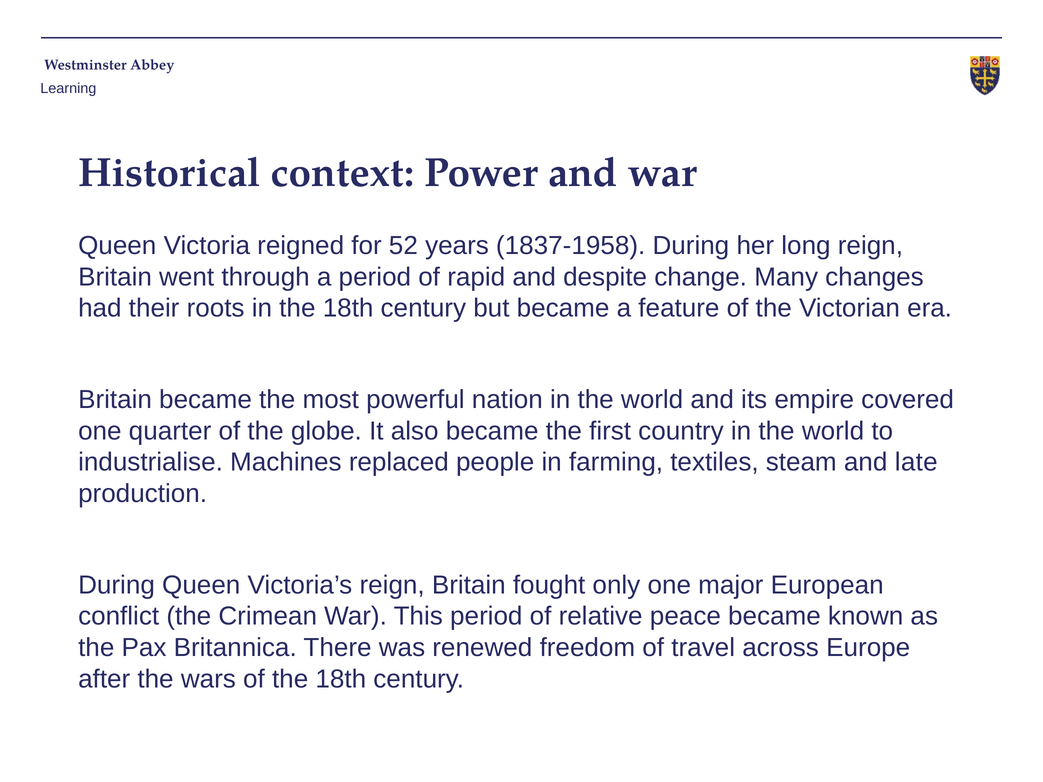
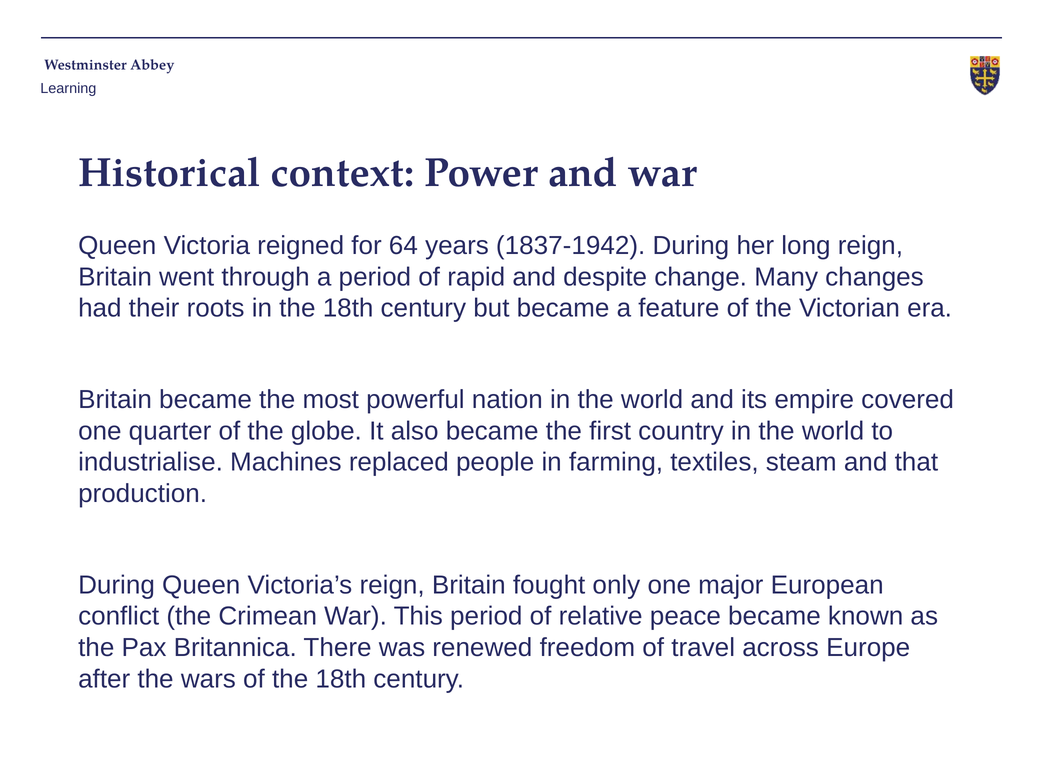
52: 52 -> 64 (403, 246)
1837-1958: 1837-1958 -> 1837-1942 (571, 246)
late: late -> that (916, 462)
